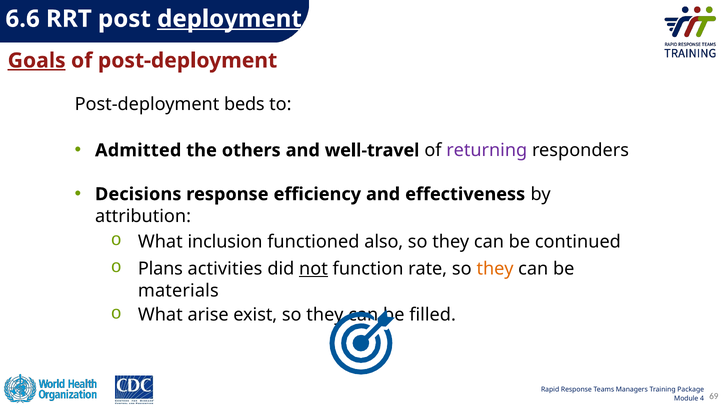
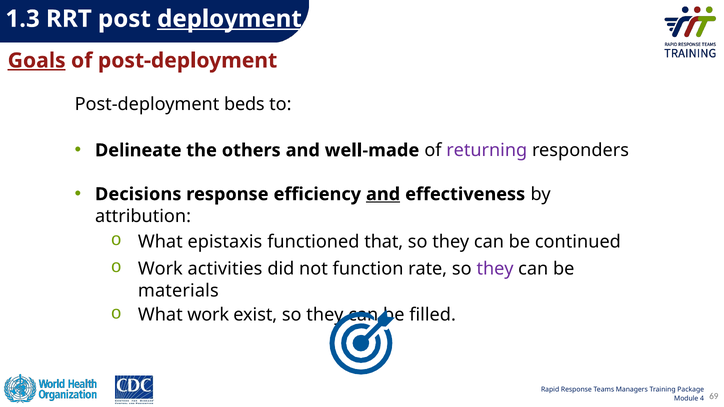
6.6: 6.6 -> 1.3 (23, 19)
Admitted: Admitted -> Delineate (138, 150)
well-travel: well-travel -> well-made (372, 150)
and underline: none -> present (383, 194)
inclusion: inclusion -> epistaxis (225, 242)
also: also -> that (384, 242)
Plans: Plans -> Work (160, 269)
not underline: present -> none (313, 269)
they colour: orange -> purple (495, 269)
What arise: arise -> work (208, 315)
